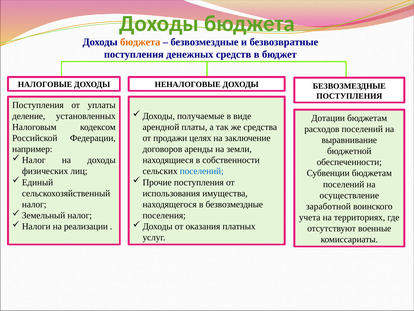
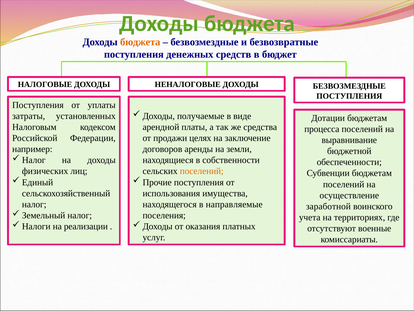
деление: деление -> затраты (29, 116)
расходов: расходов -> процесса (322, 129)
поселений colour: blue -> orange (202, 171)
в безвозмездные: безвозмездные -> направляемые (234, 204)
